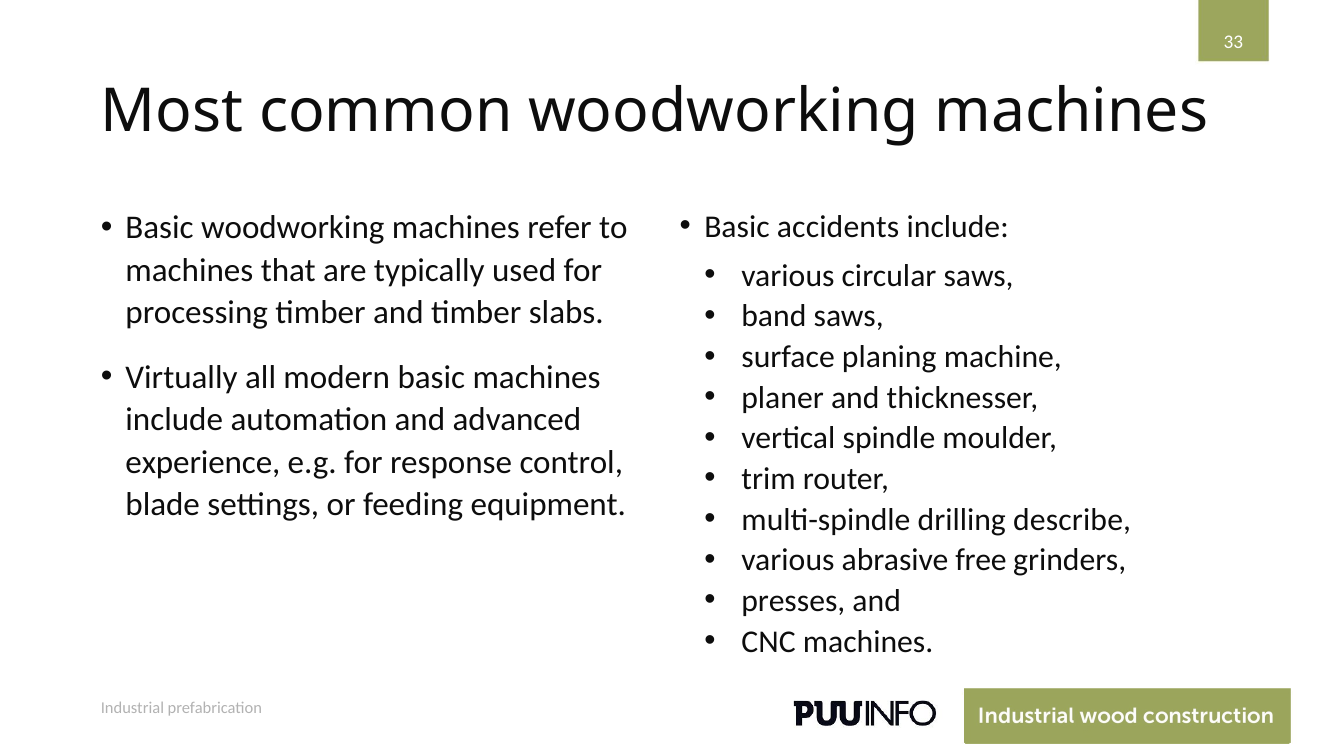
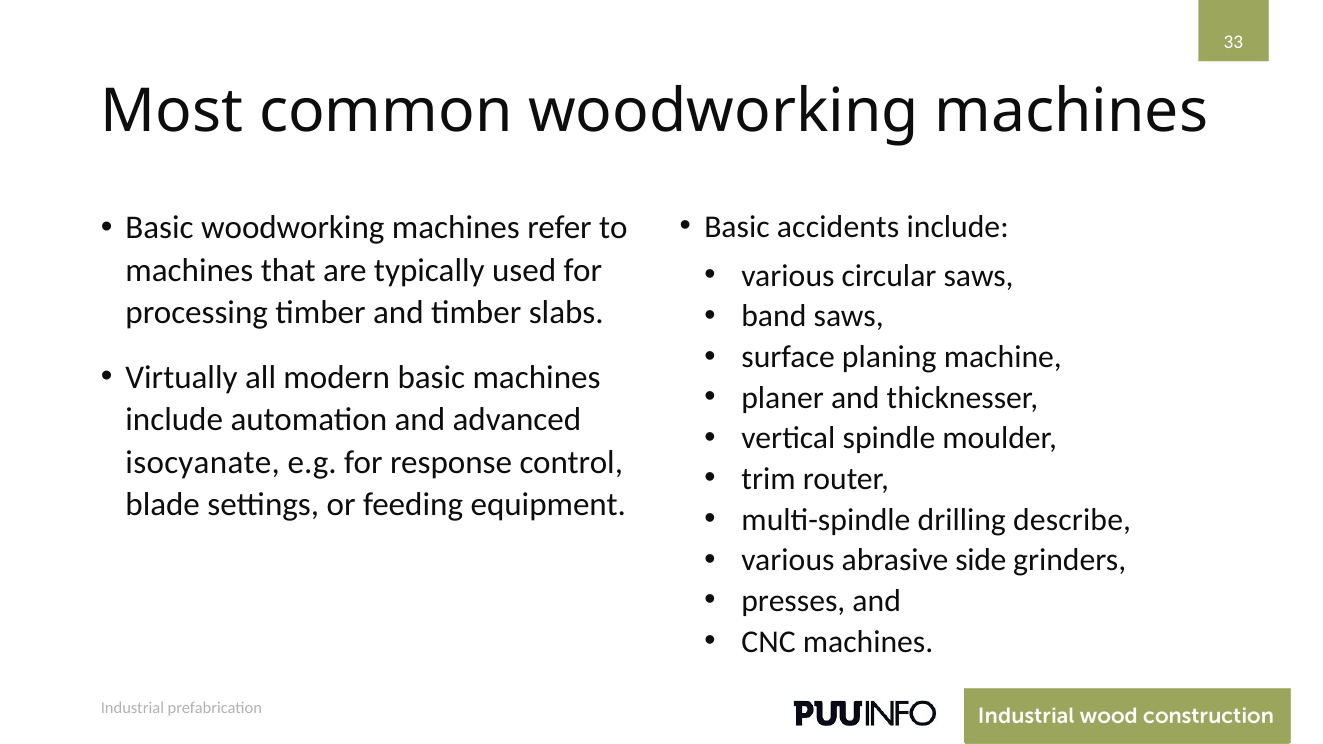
experience: experience -> isocyanate (203, 462)
free: free -> side (981, 561)
